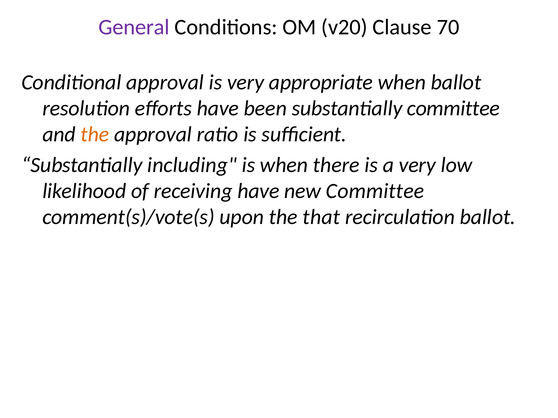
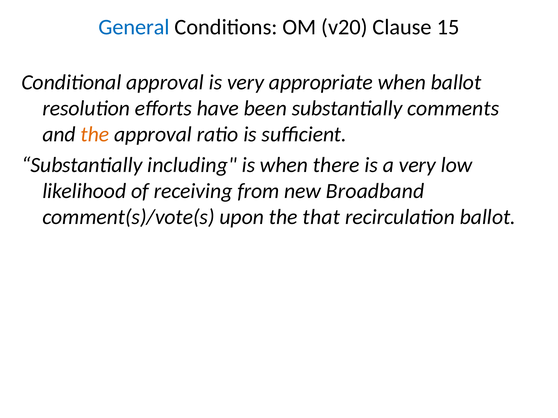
General colour: purple -> blue (134, 27)
70: 70 -> 15 (448, 27)
substantially committee: committee -> comments (453, 108)
receiving have: have -> from (258, 191)
new Committee: Committee -> Broadband (375, 191)
